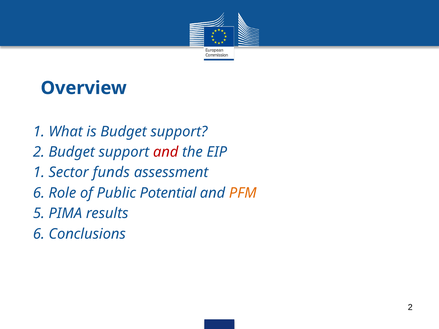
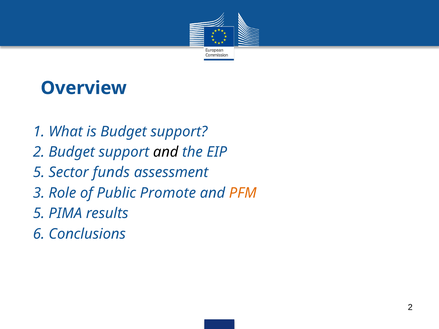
and colour: red -> black (166, 152)
1: 1 -> 5 (39, 173)
6: 6 -> 3 (39, 193)
Potential: Potential -> Promote (168, 193)
